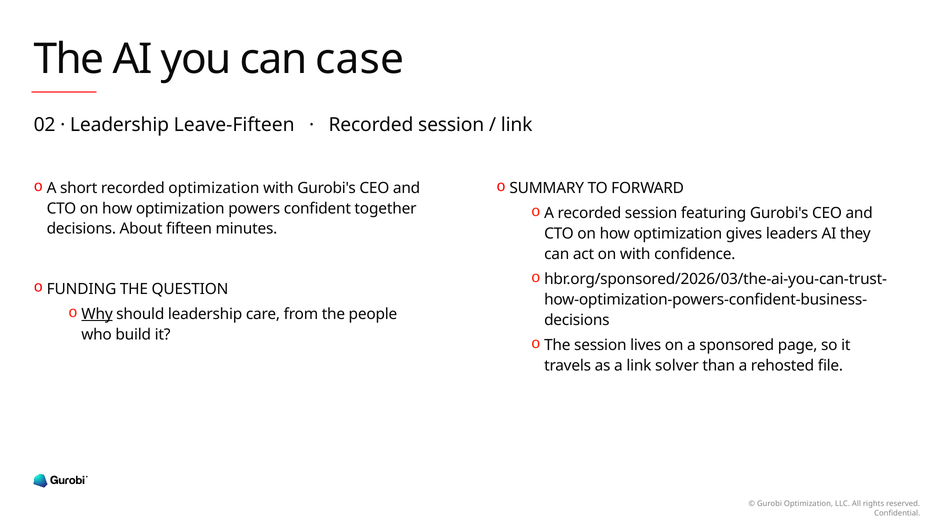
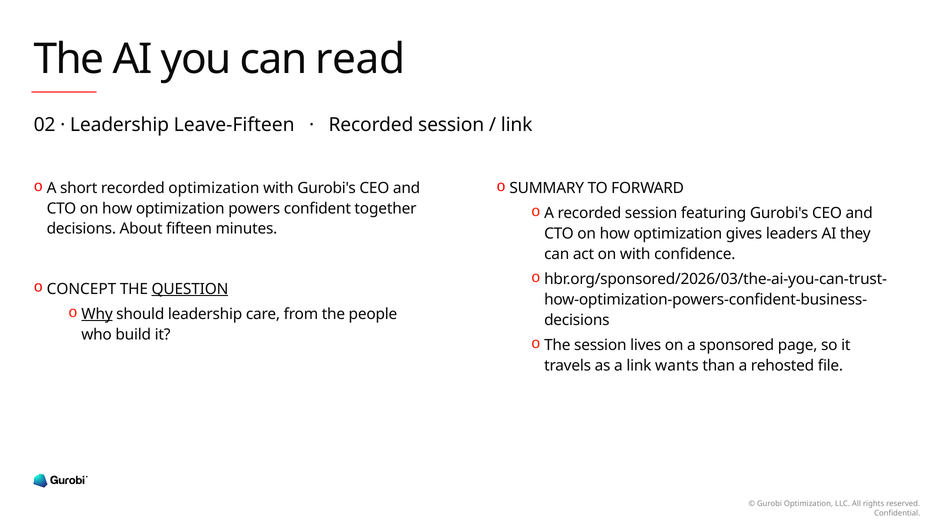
case: case -> read (360, 59)
FUNDING: FUNDING -> CONCEPT (81, 289)
QUESTION underline: none -> present (190, 289)
solver: solver -> wants (677, 365)
